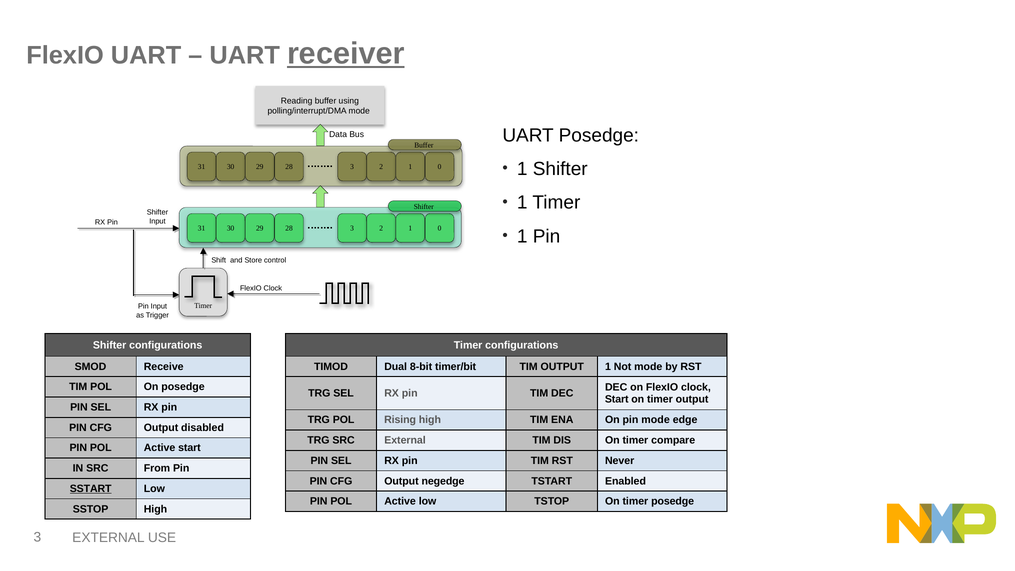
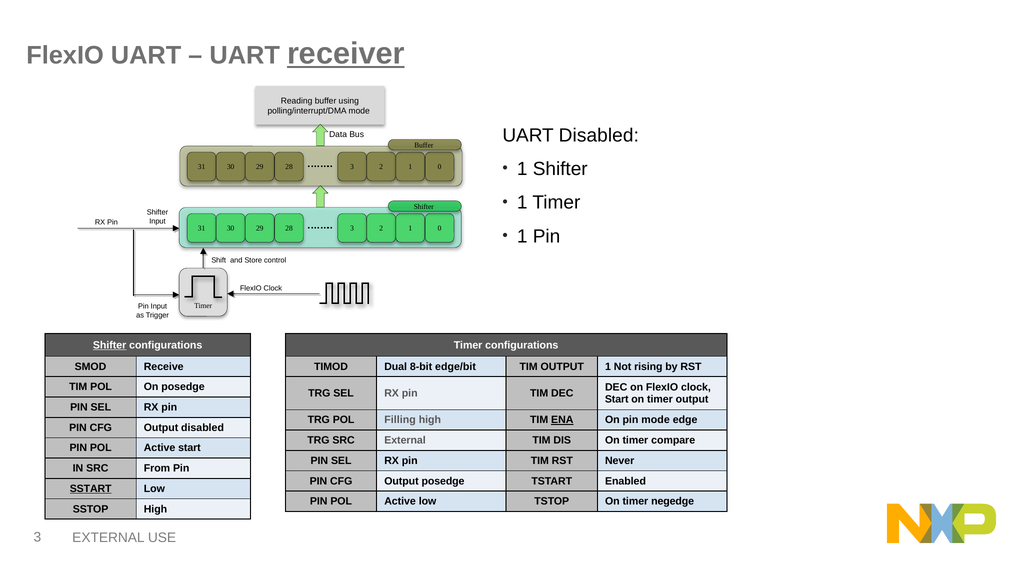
UART Posedge: Posedge -> Disabled (599, 135)
Shifter underline: none -> present (110, 345)
timer/bit: timer/bit -> edge/bit (456, 367)
Not mode: mode -> rising (648, 367)
Rising: Rising -> Filling (400, 420)
ENA underline: none -> present (562, 420)
Output negedge: negedge -> posedge (443, 481)
timer posedge: posedge -> negedge (673, 501)
